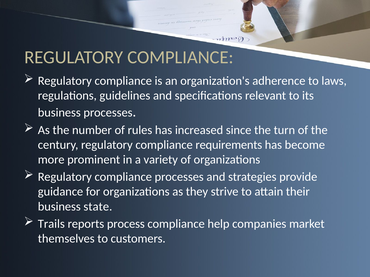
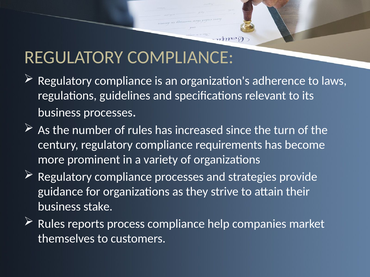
state: state -> stake (98, 207)
Trails: Trails -> Rules (51, 224)
